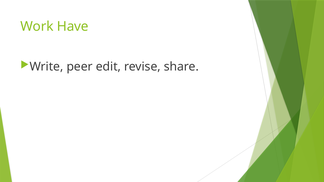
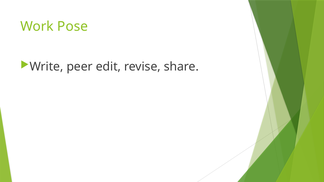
Have: Have -> Pose (73, 26)
